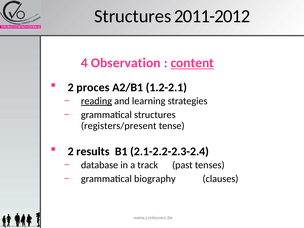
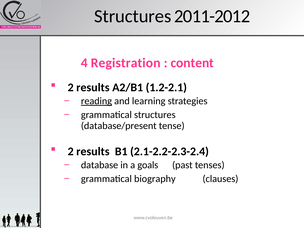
Observation: Observation -> Registration (126, 63)
content underline: present -> none (192, 63)
proces: proces -> results (93, 87)
registers/present: registers/present -> database/present (119, 126)
track: track -> goals (148, 165)
